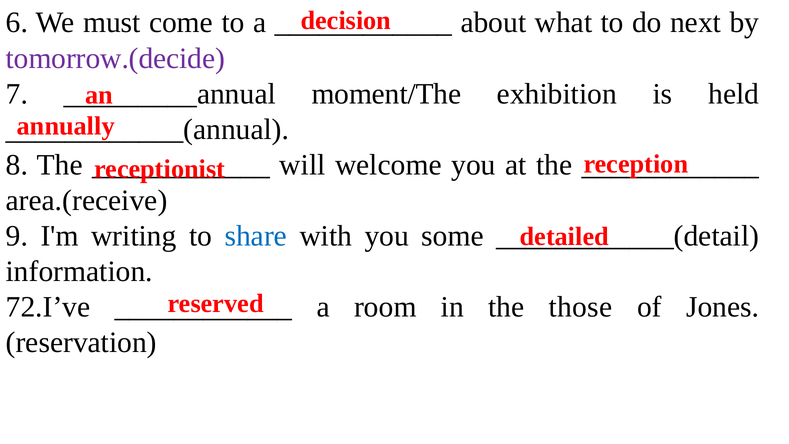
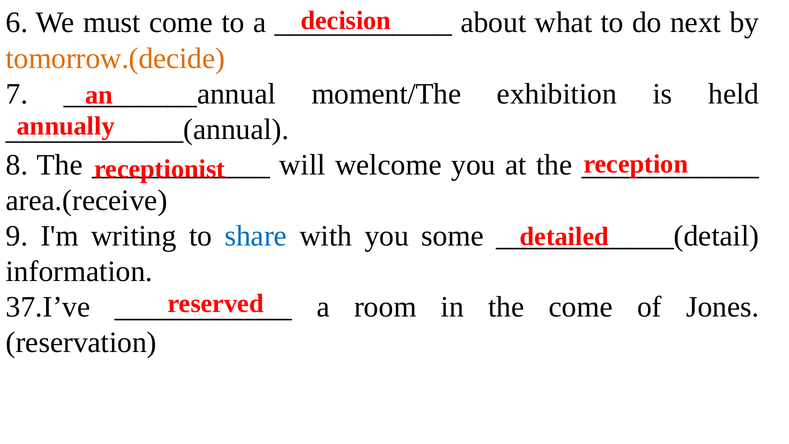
tomorrow.(decide colour: purple -> orange (115, 58)
72.I’ve: 72.I’ve -> 37.I’ve (48, 307)
the those: those -> come (581, 307)
